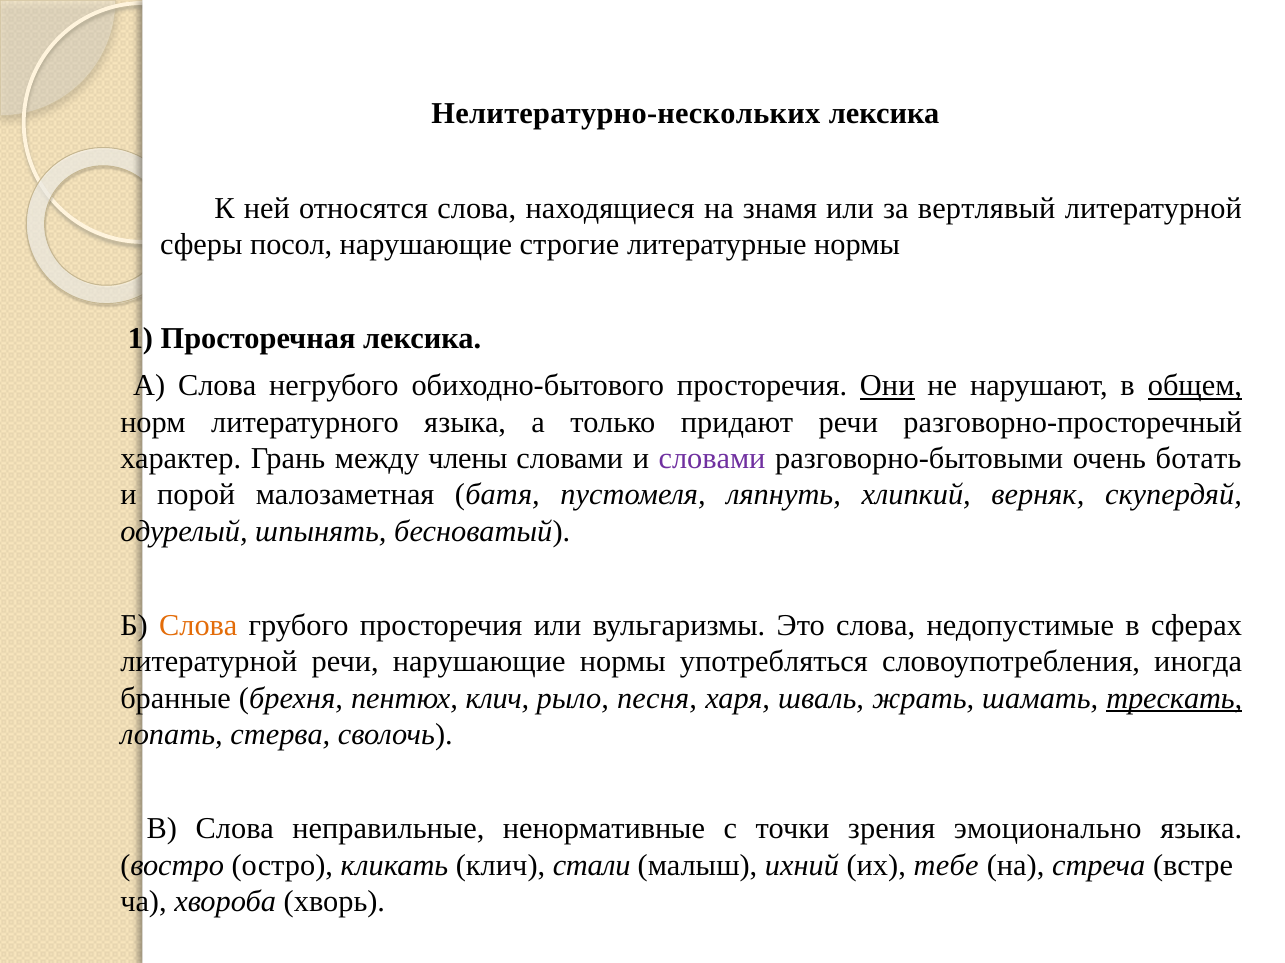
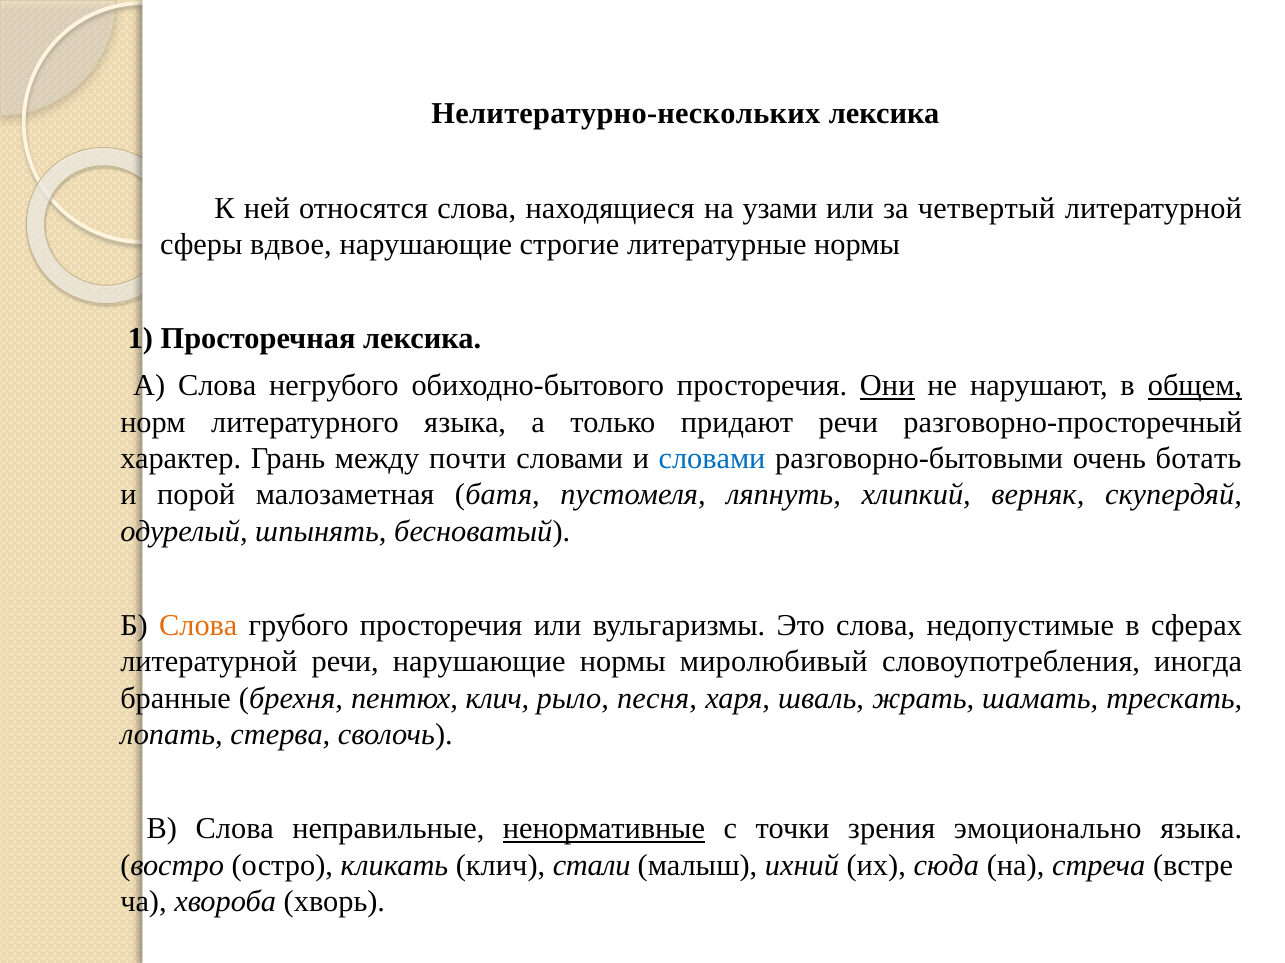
знамя: знамя -> узами (780, 208)
вертлявый: вертлявый -> четвертый (987, 208)
посол: посол -> вдвое (291, 245)
члены: члены -> почти (468, 459)
словами colour: purple -> blue (712, 459)
употребляться: употребляться -> миролюбивый (774, 662)
трескать underline: present -> none (1174, 699)
ненормативные underline: none -> present (604, 830)
тебе: тебе -> сюда (946, 866)
